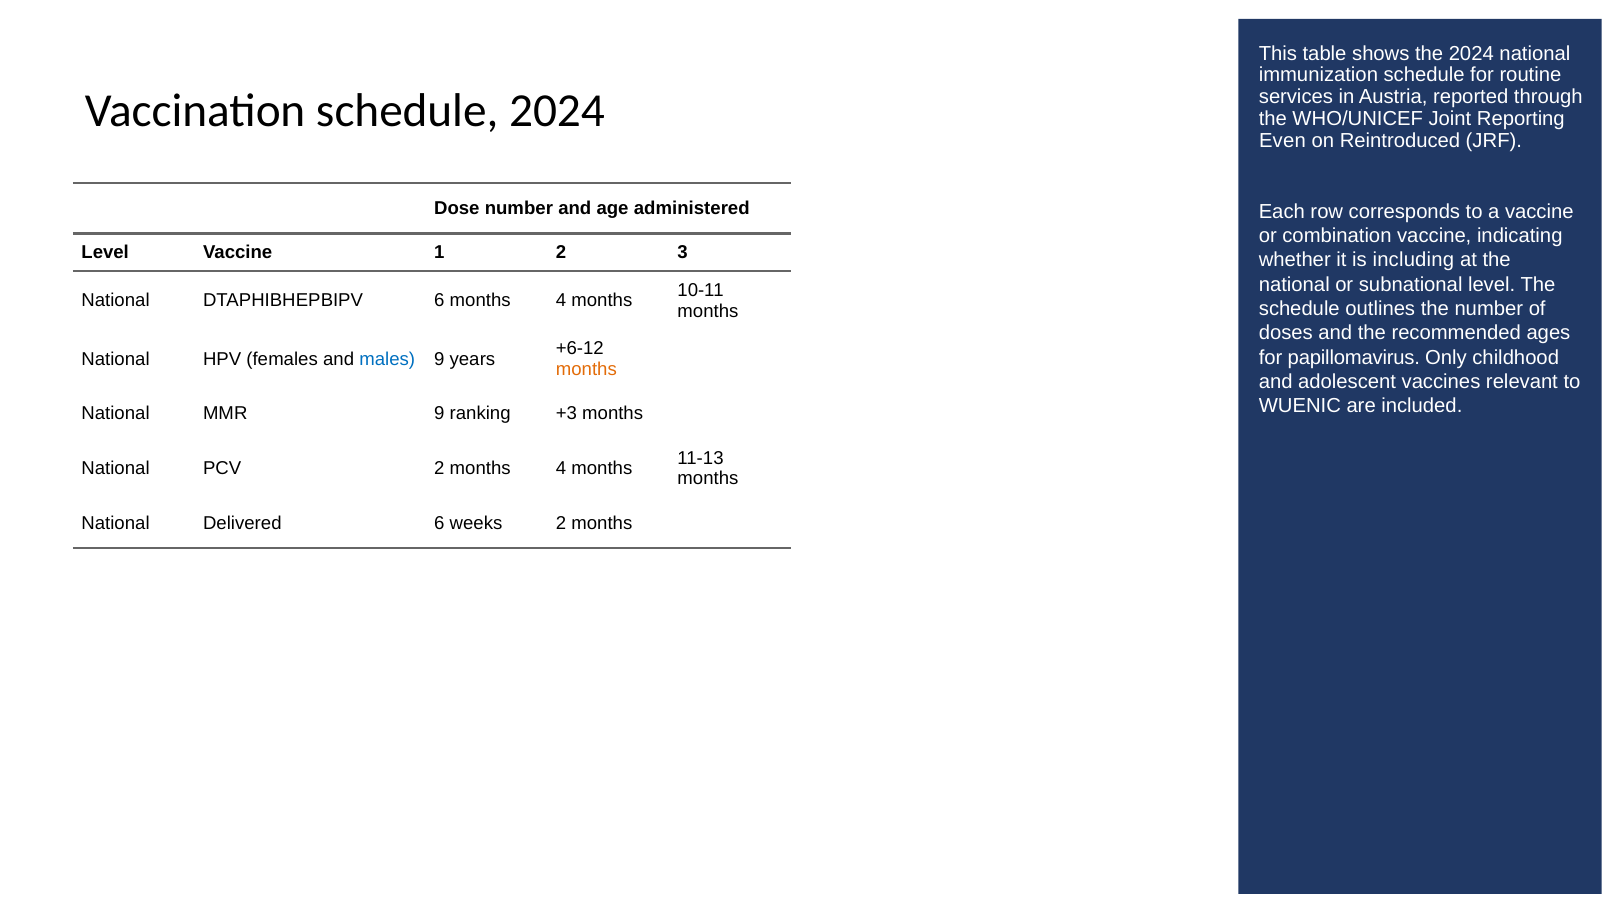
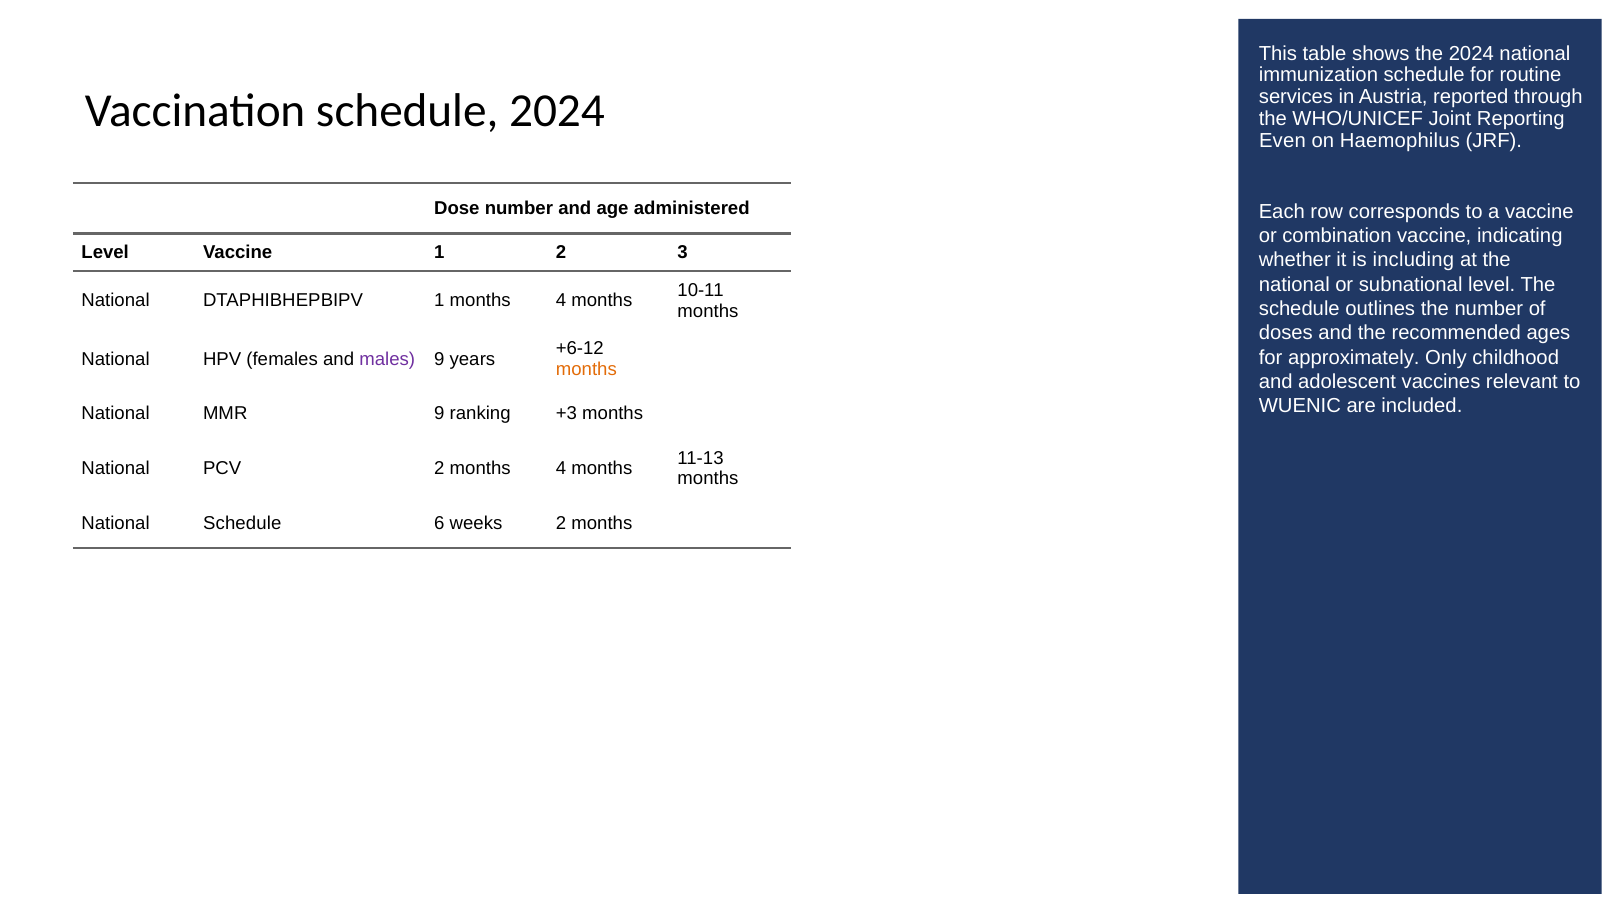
Reintroduced: Reintroduced -> Haemophilus (1400, 141)
DTAPHIBHEPBIPV 6: 6 -> 1 (439, 300)
papillomavirus: papillomavirus -> approximately (1354, 357)
males colour: blue -> purple (387, 359)
National Delivered: Delivered -> Schedule (242, 523)
